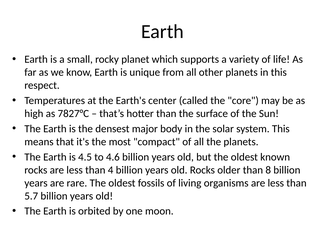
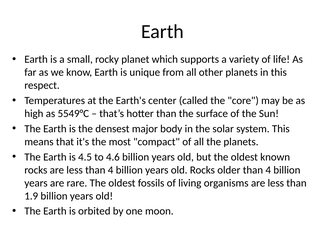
7827°C: 7827°C -> 5549°C (73, 113)
older than 8: 8 -> 4 (268, 170)
5.7: 5.7 -> 1.9 (31, 196)
